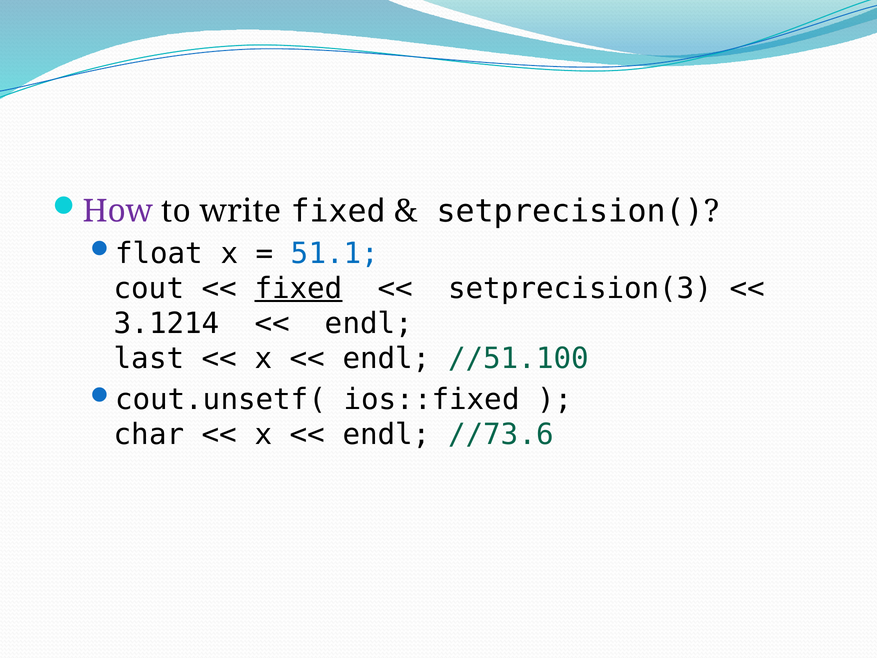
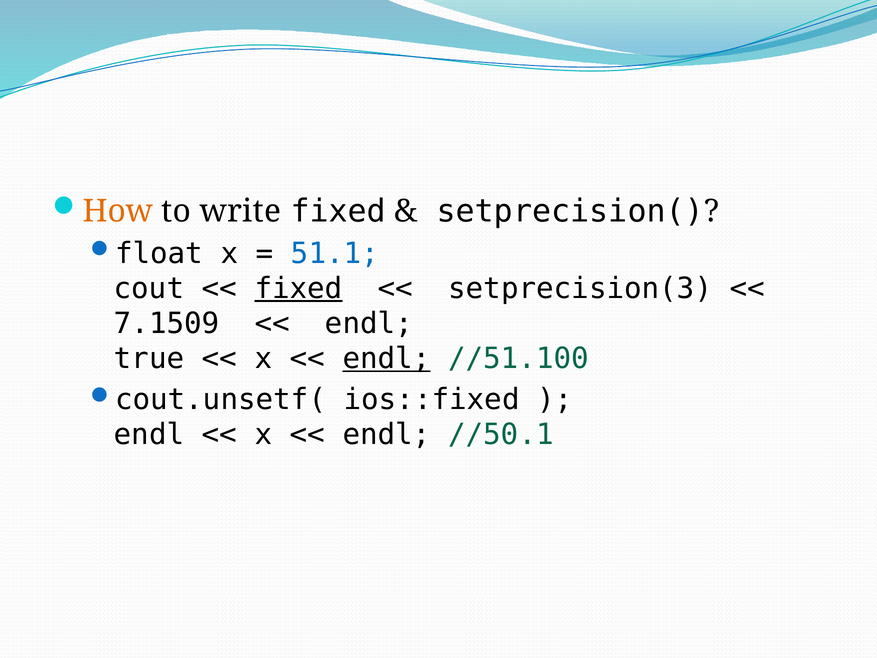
How colour: purple -> orange (118, 211)
3.1214: 3.1214 -> 7.1509 (167, 324)
last: last -> true (149, 359)
endl underline: none -> present (387, 359)
char: char -> endl (149, 435)
//73.6: //73.6 -> //50.1 (501, 435)
